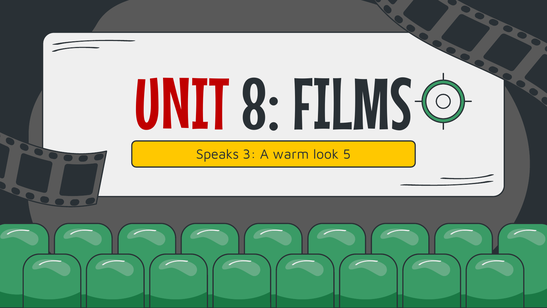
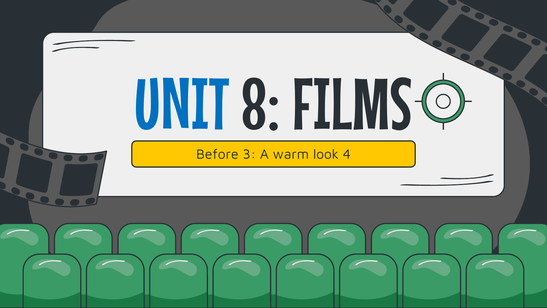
UNIT colour: red -> blue (182, 105)
Speaks: Speaks -> Before (217, 154)
5: 5 -> 4 (347, 154)
